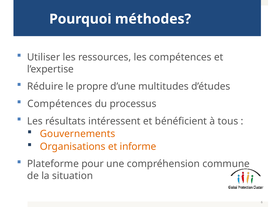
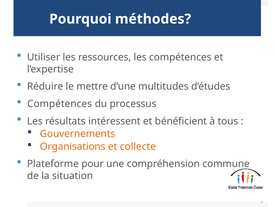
propre: propre -> mettre (92, 86)
informe: informe -> collecte (138, 146)
